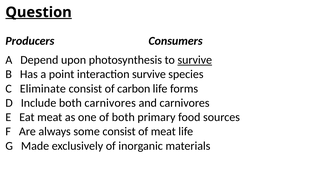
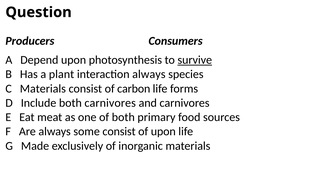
Question underline: present -> none (39, 12)
point: point -> plant (62, 74)
interaction survive: survive -> always (149, 74)
C Eliminate: Eliminate -> Materials (43, 89)
of meat: meat -> upon (163, 131)
